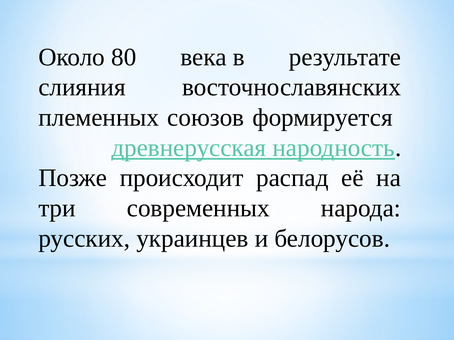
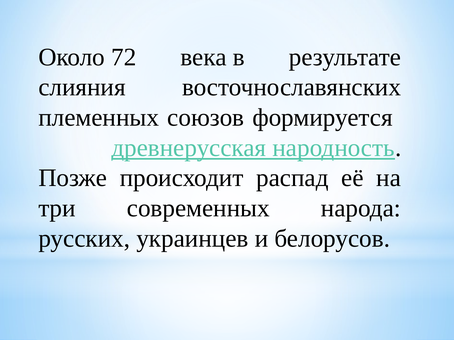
80: 80 -> 72 (124, 57)
